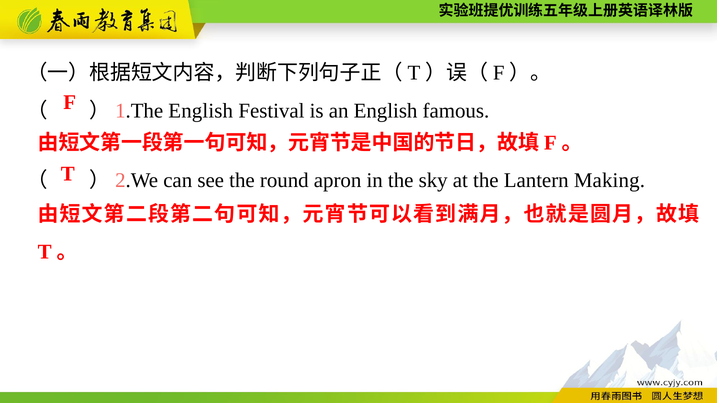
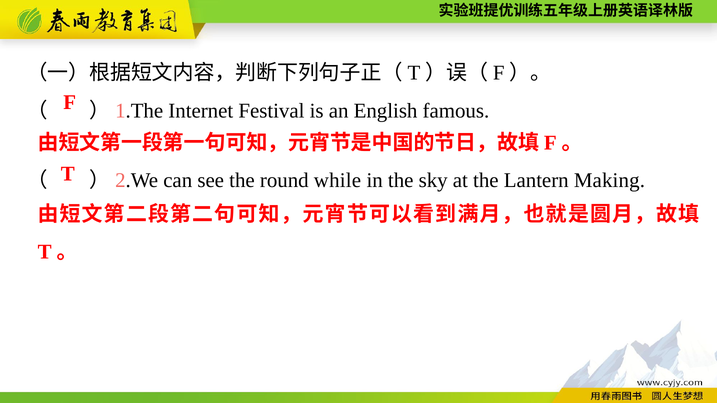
English: English -> Internet (201, 111)
apron: apron -> while (338, 181)
